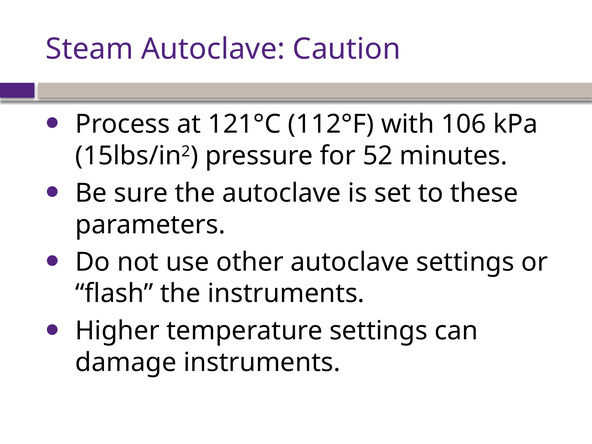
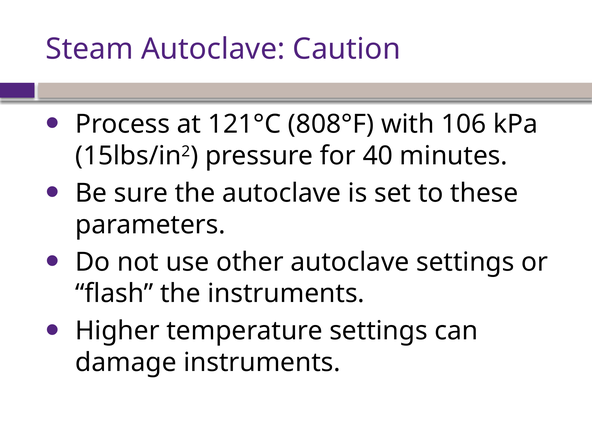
112°F: 112°F -> 808°F (331, 124)
52: 52 -> 40 (378, 156)
